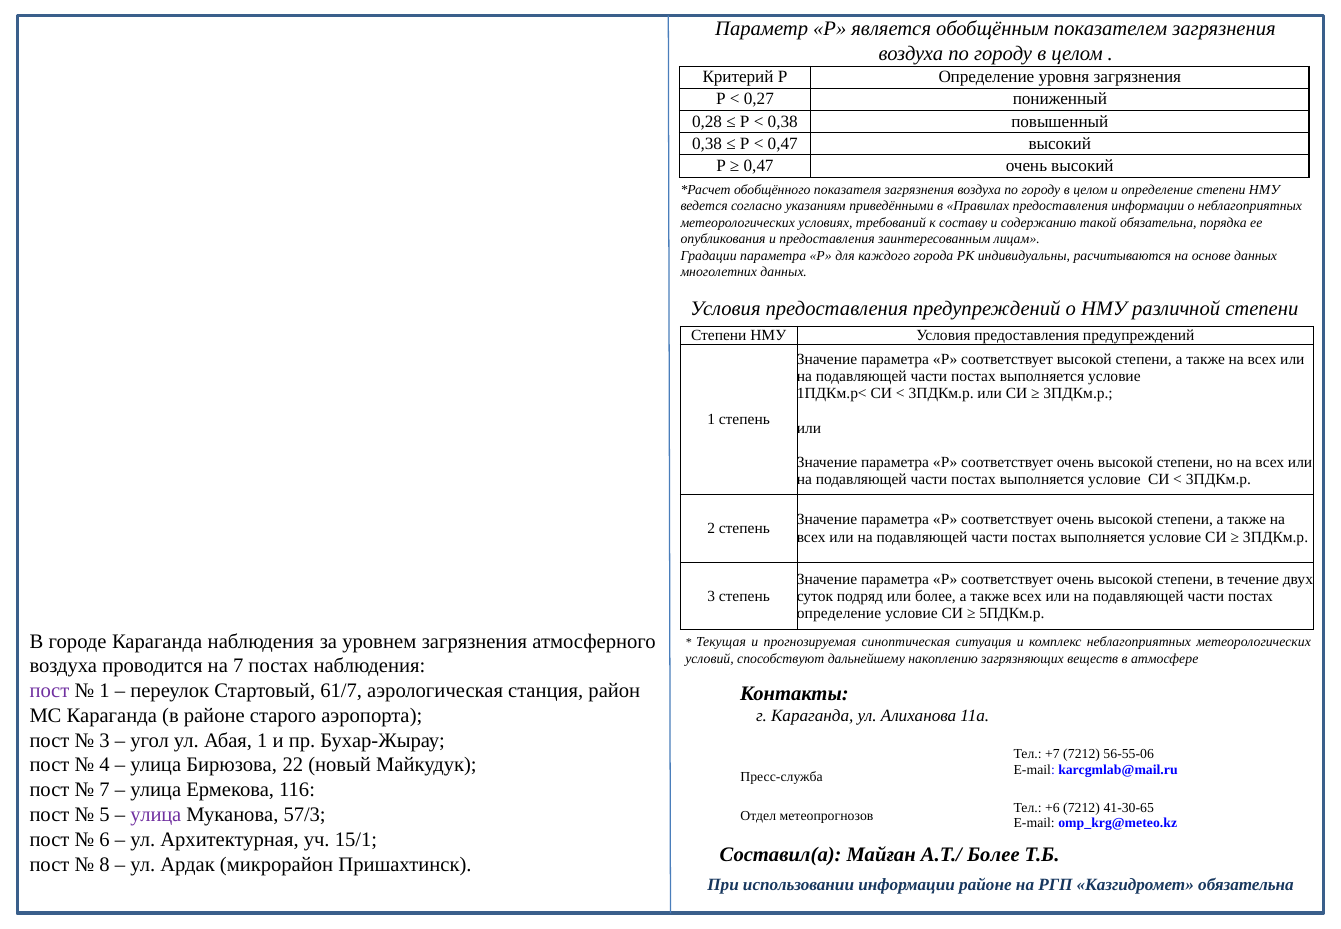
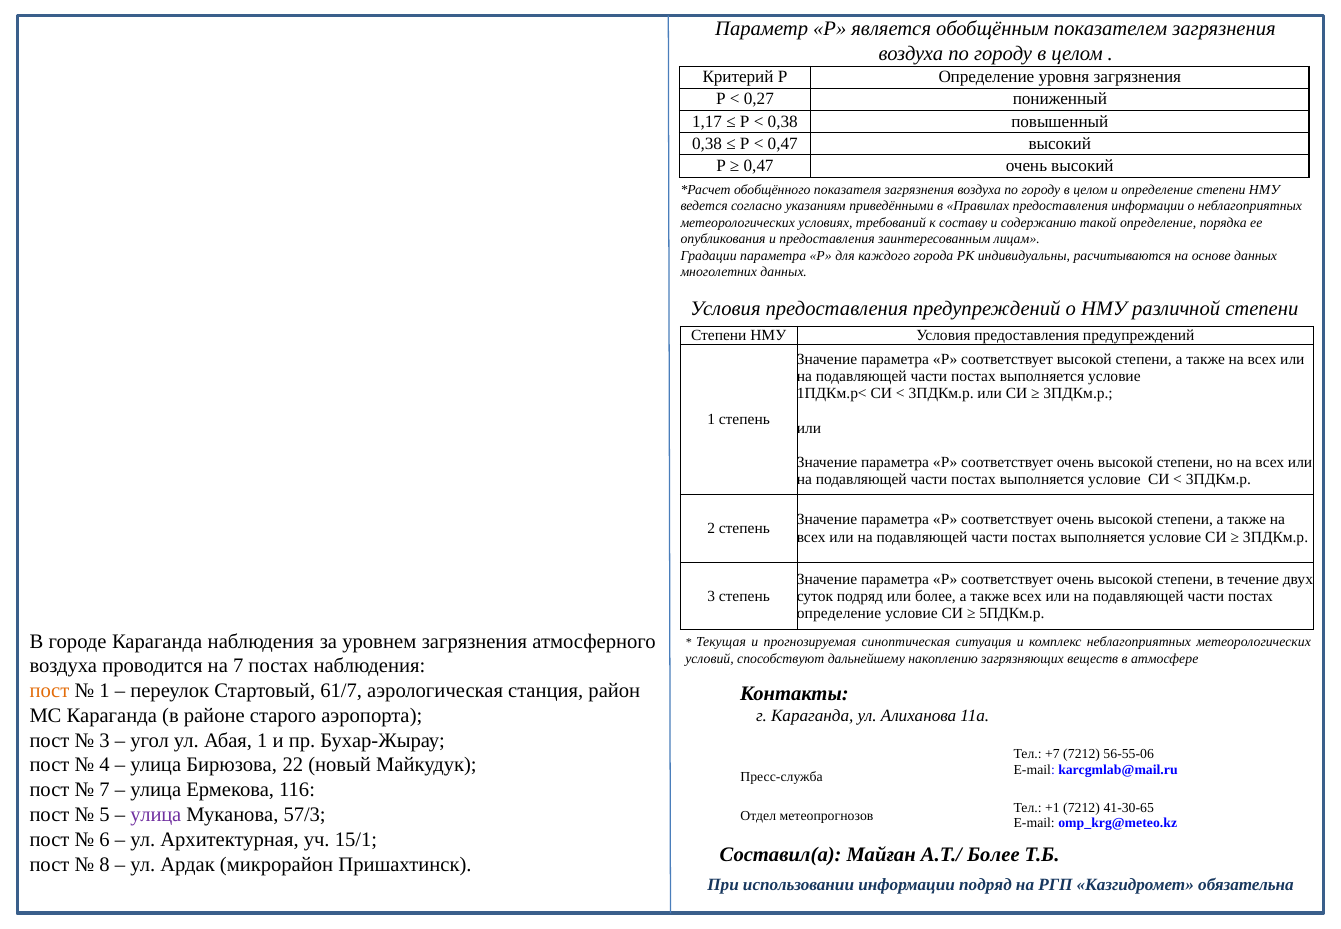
0,28: 0,28 -> 1,17 (707, 121)
такой обязательна: обязательна -> определение (1158, 222)
пост colour: purple -> orange (49, 690)
+6: +6 -> +1 (1052, 807)
информации районе: районе -> подряд (985, 884)
